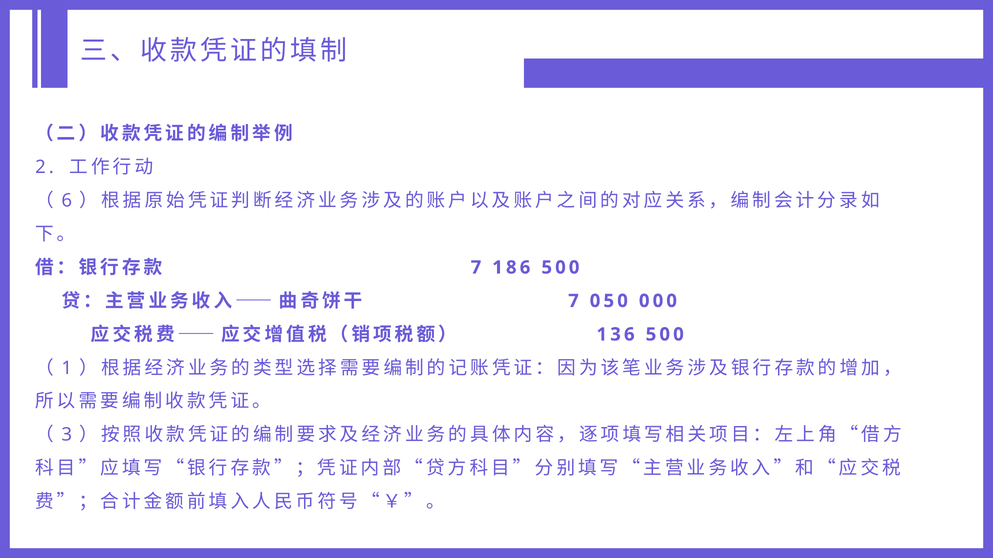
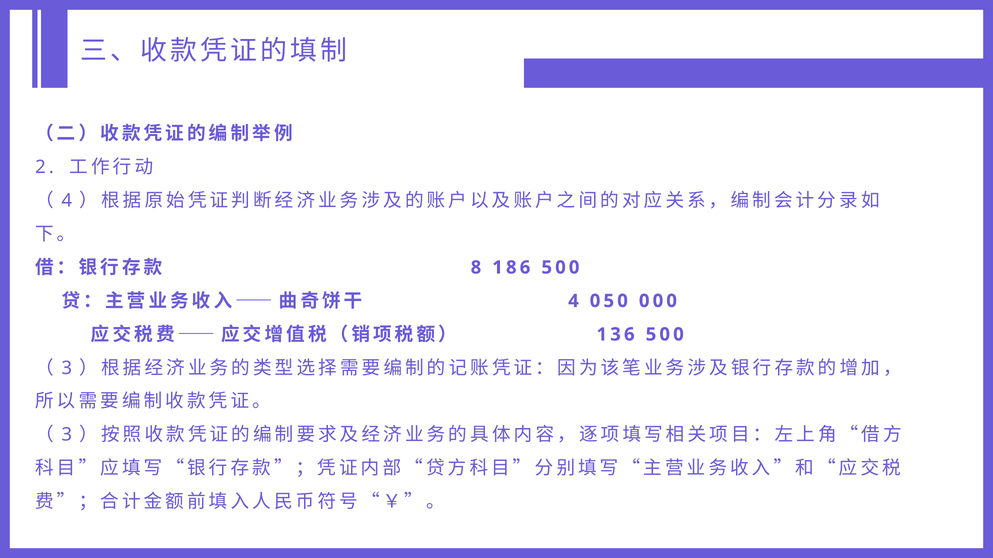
6: 6 -> 4 (67, 201)
7: 7 -> 8 (476, 268)
7: 7 -> 4 (573, 301)
1: 1 -> 3 (67, 368)
